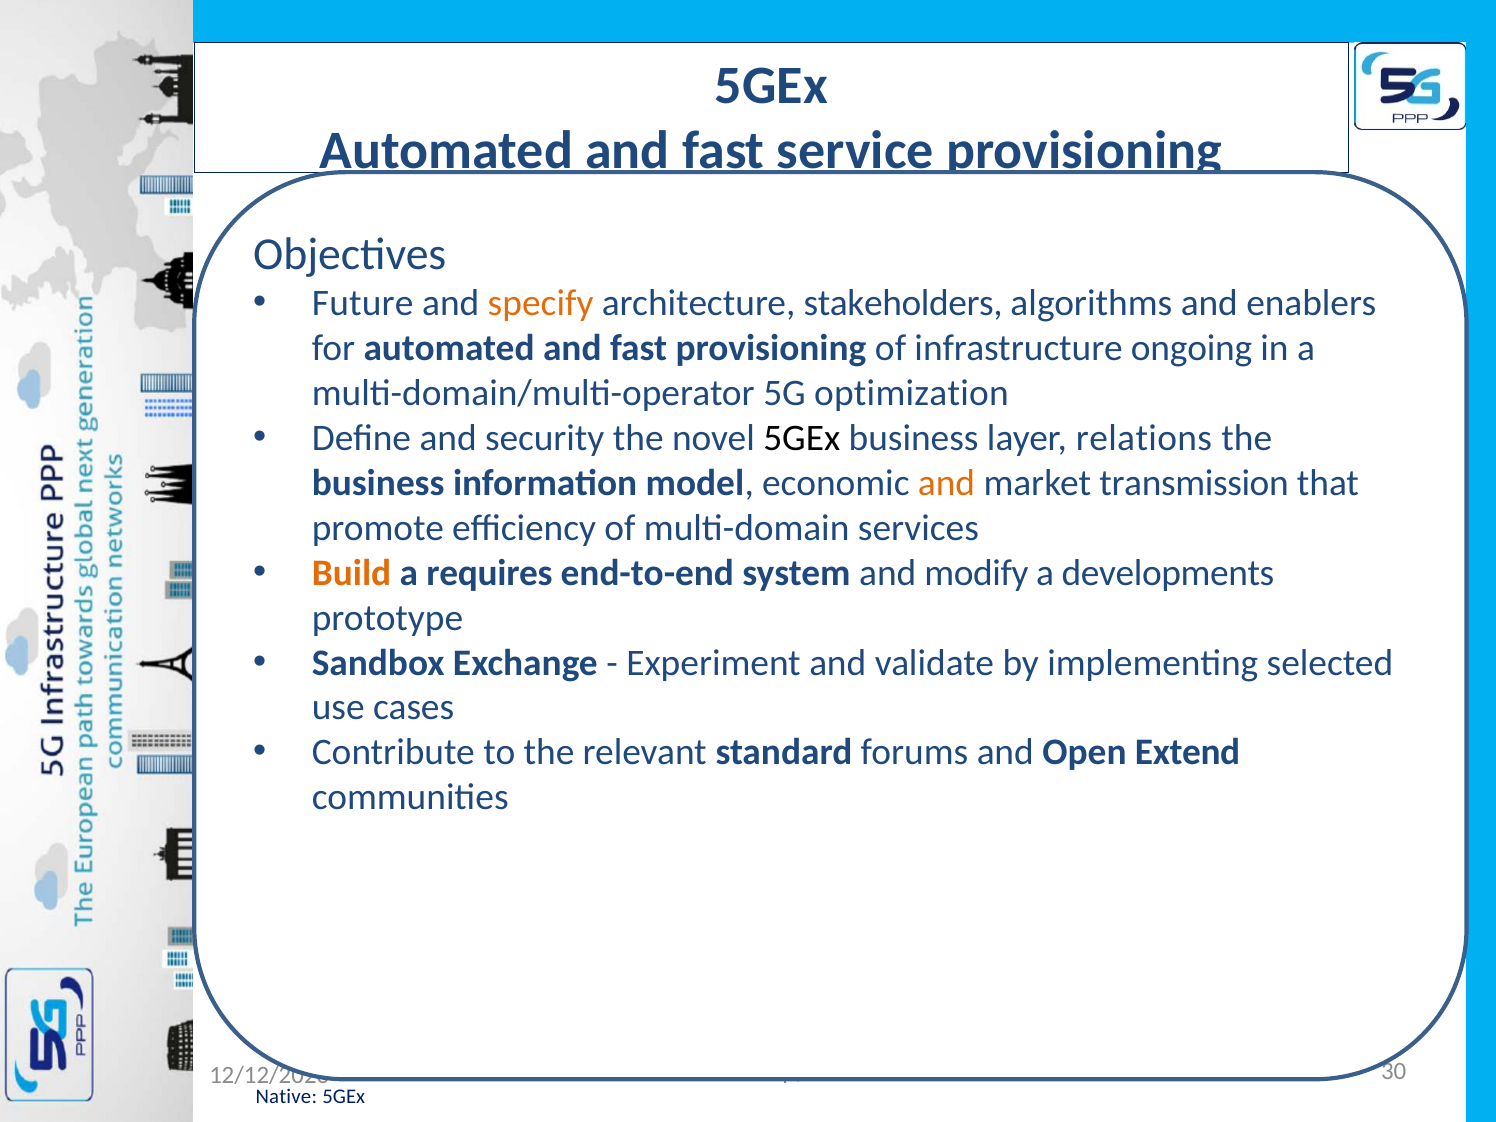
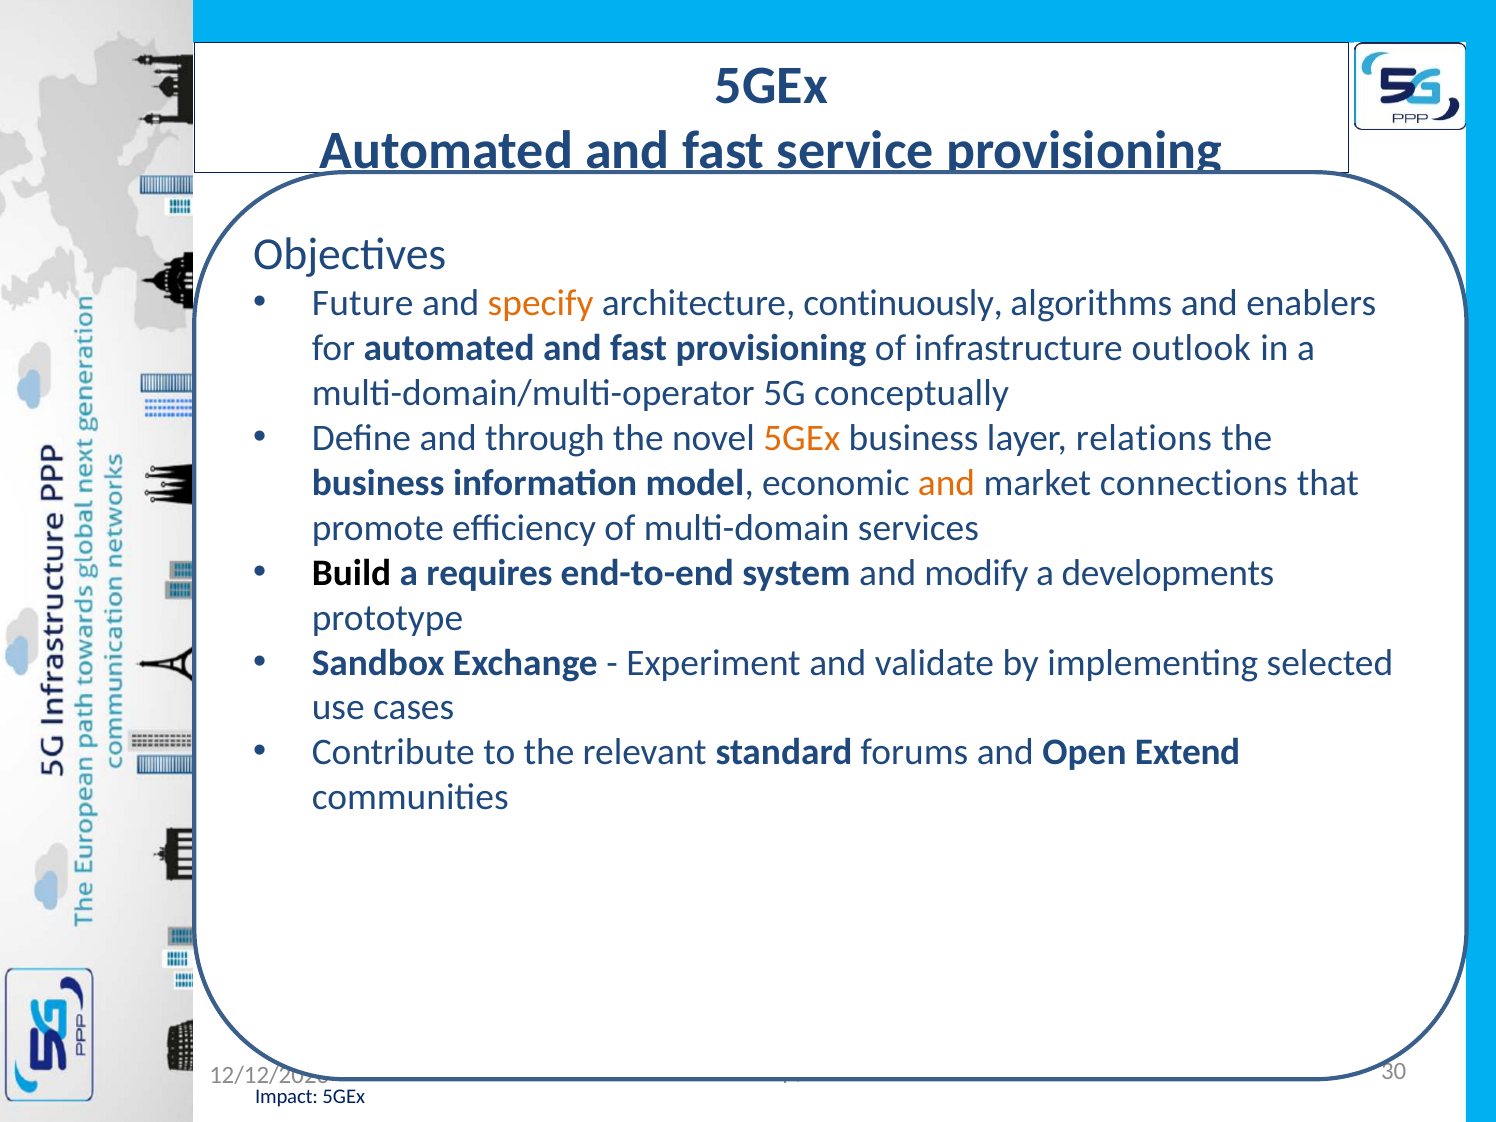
stakeholders: stakeholders -> continuously (903, 304)
ongoing: ongoing -> outlook (1191, 349)
optimization: optimization -> conceptually (911, 393)
and security: security -> through (545, 438)
5GEx colour: black -> orange (802, 438)
transmission: transmission -> connections (1194, 483)
Build colour: orange -> black (352, 573)
Native: Native -> Impact (286, 1097)
